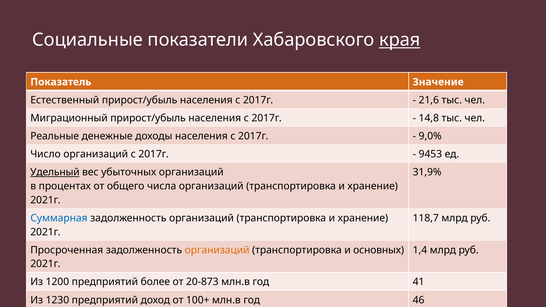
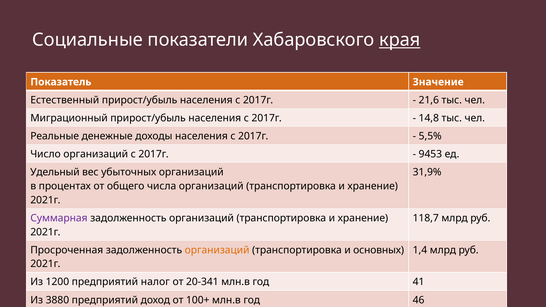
9,0%: 9,0% -> 5,5% (430, 136)
Удельный underline: present -> none (55, 172)
Суммарная colour: blue -> purple (59, 218)
более: более -> налог (155, 282)
20-873: 20-873 -> 20-341 (202, 282)
1230: 1230 -> 3880 (57, 300)
